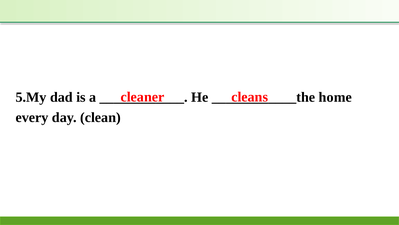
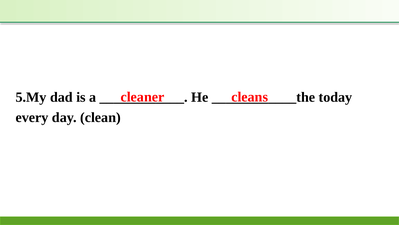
home: home -> today (335, 97)
